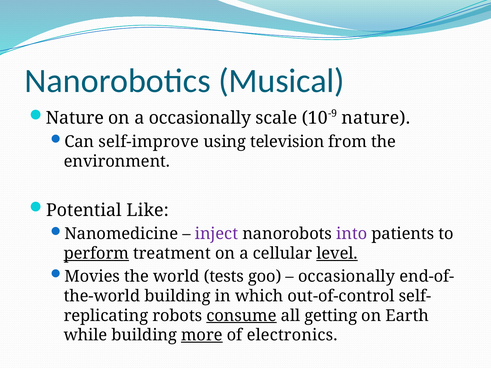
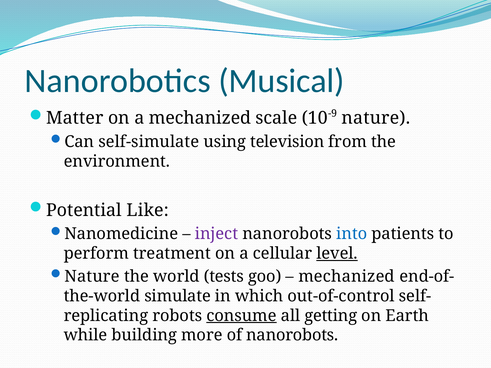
Nature: Nature -> Matter (75, 118)
a occasionally: occasionally -> mechanized (200, 118)
self-improve: self-improve -> self-simulate (149, 142)
into colour: purple -> blue (352, 234)
perform underline: present -> none (96, 254)
Movies: Movies -> Nature (92, 277)
occasionally: occasionally -> mechanized (347, 277)
building: building -> simulate (178, 296)
more underline: present -> none (202, 335)
of electronics: electronics -> nanorobots (292, 335)
